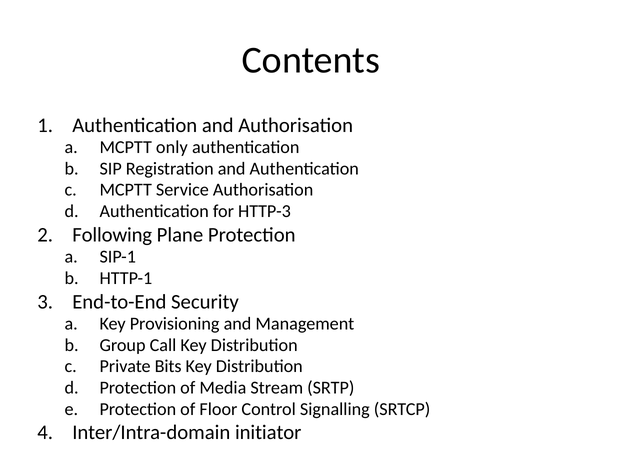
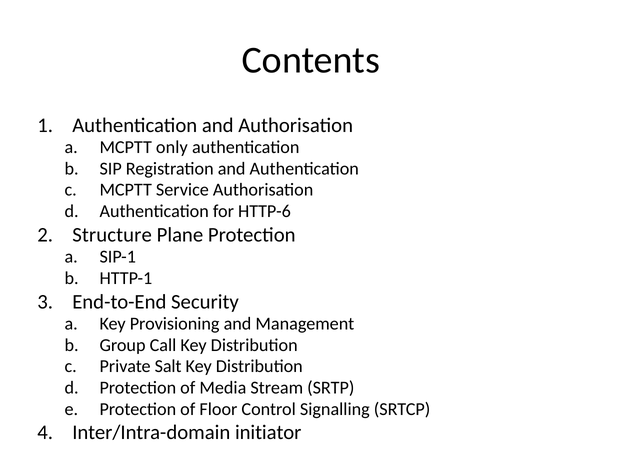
HTTP-3: HTTP-3 -> HTTP-6 (265, 211)
Following: Following -> Structure (112, 234)
Bits: Bits -> Salt (168, 366)
